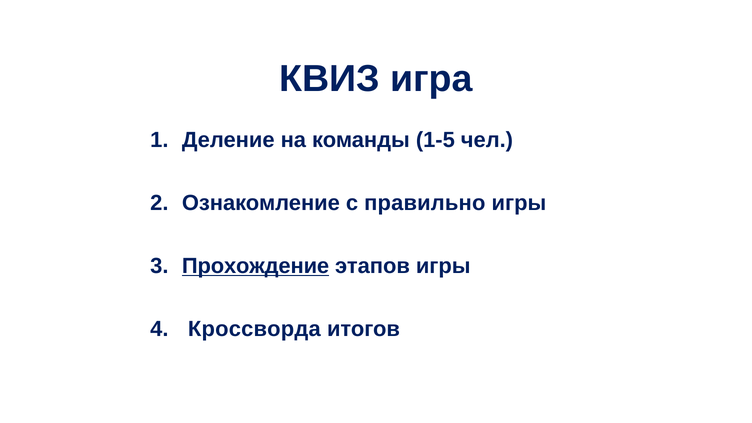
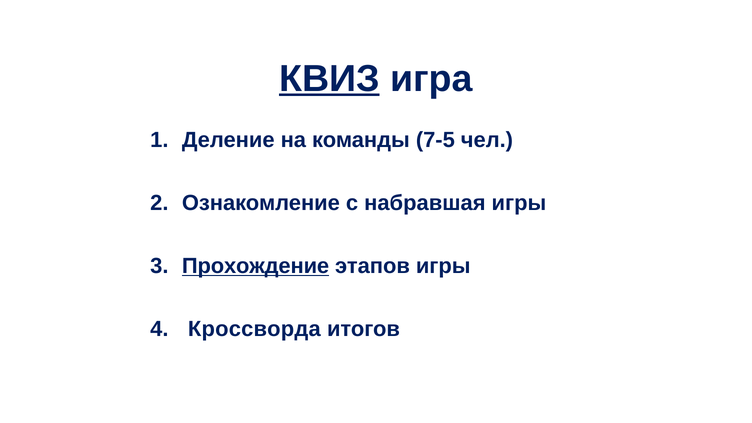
КВИЗ underline: none -> present (329, 79)
1-5: 1-5 -> 7-5 (435, 140)
правильно: правильно -> набравшая (425, 203)
